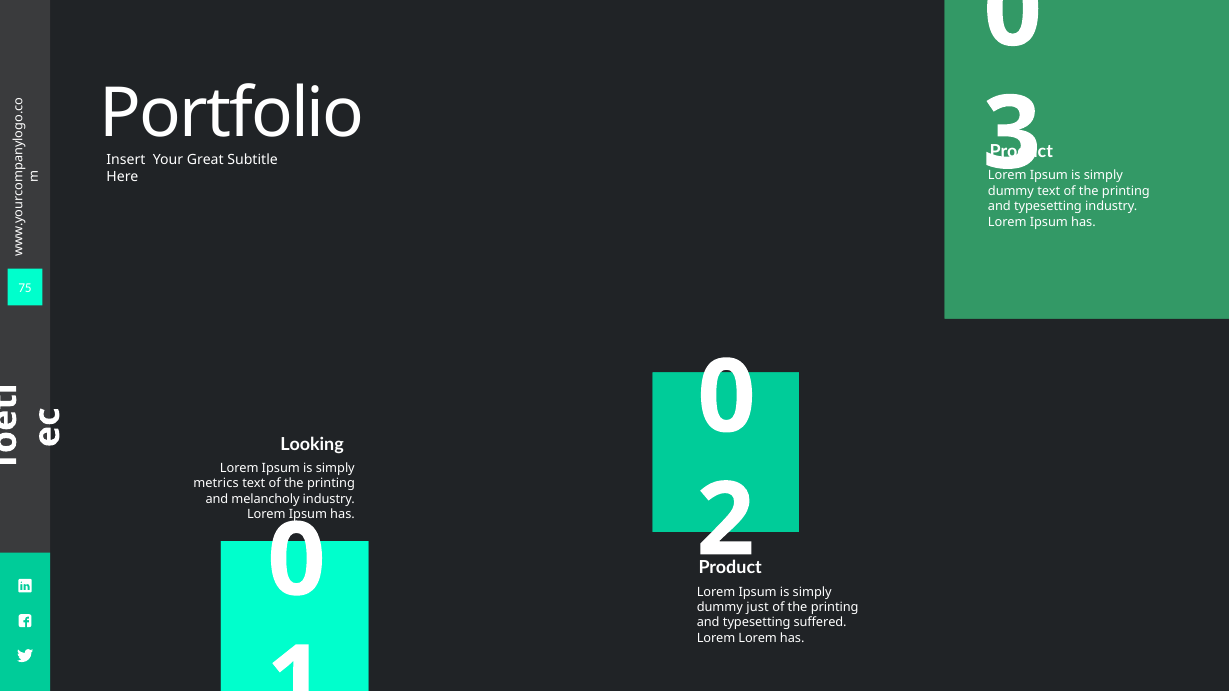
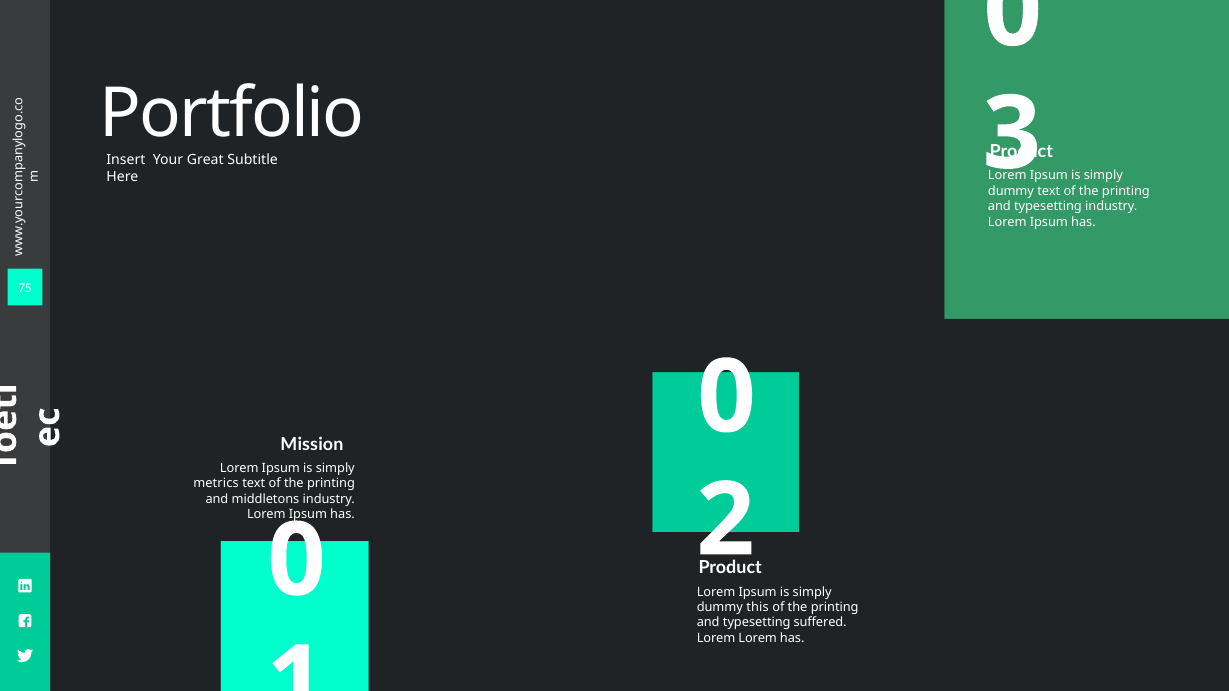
Looking: Looking -> Mission (312, 445)
melancholy: melancholy -> middletons (265, 499)
just: just -> this (758, 607)
